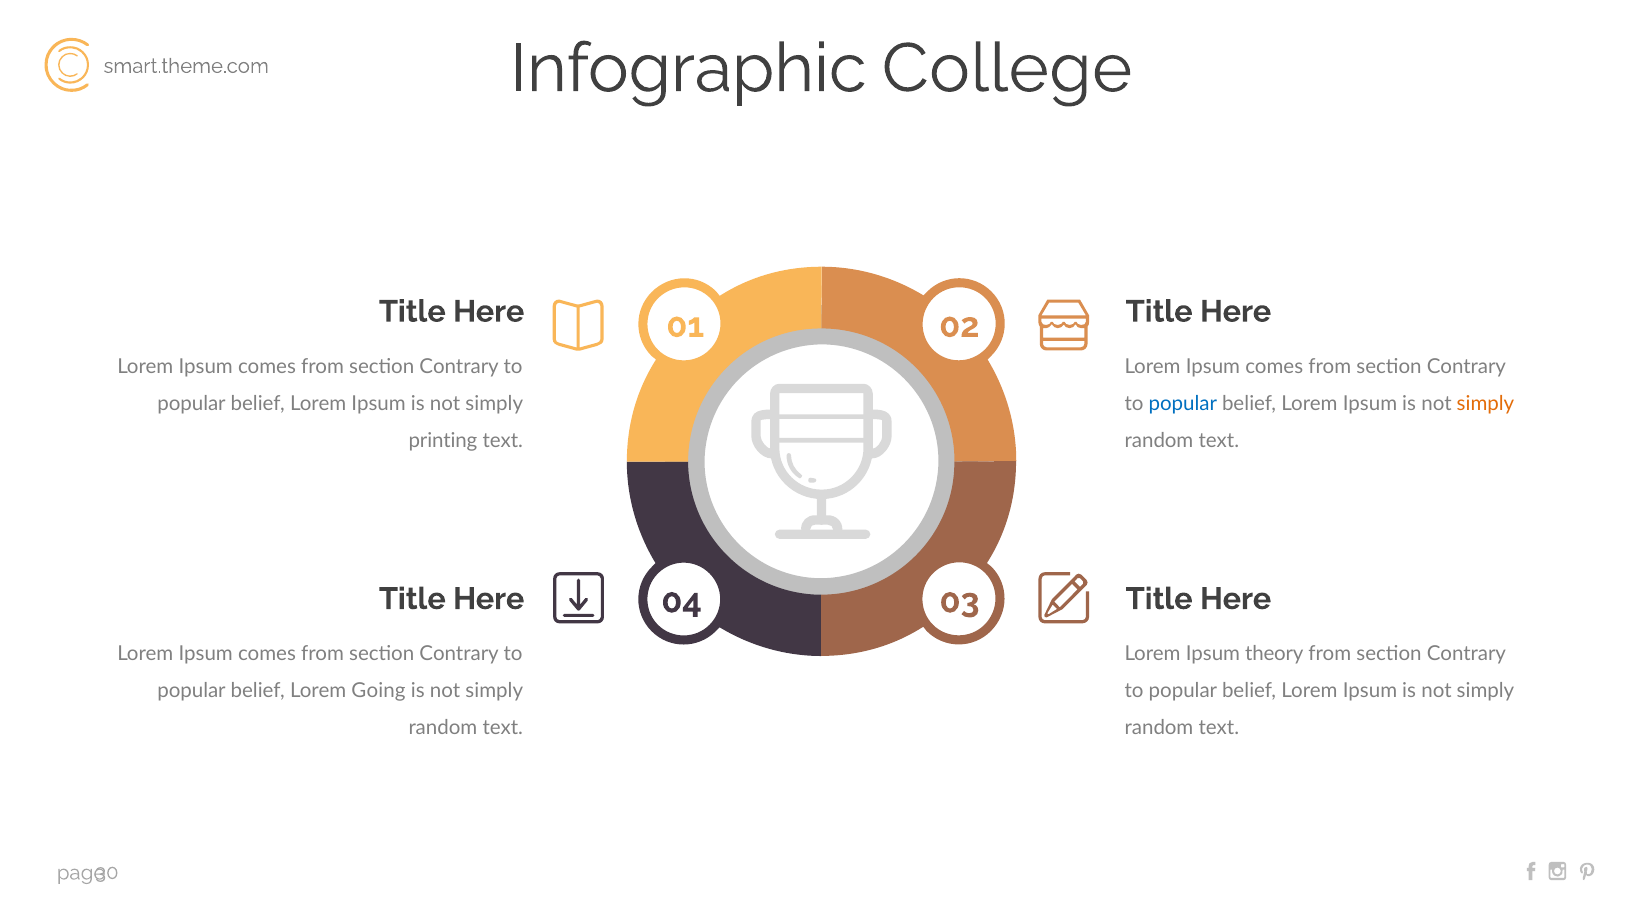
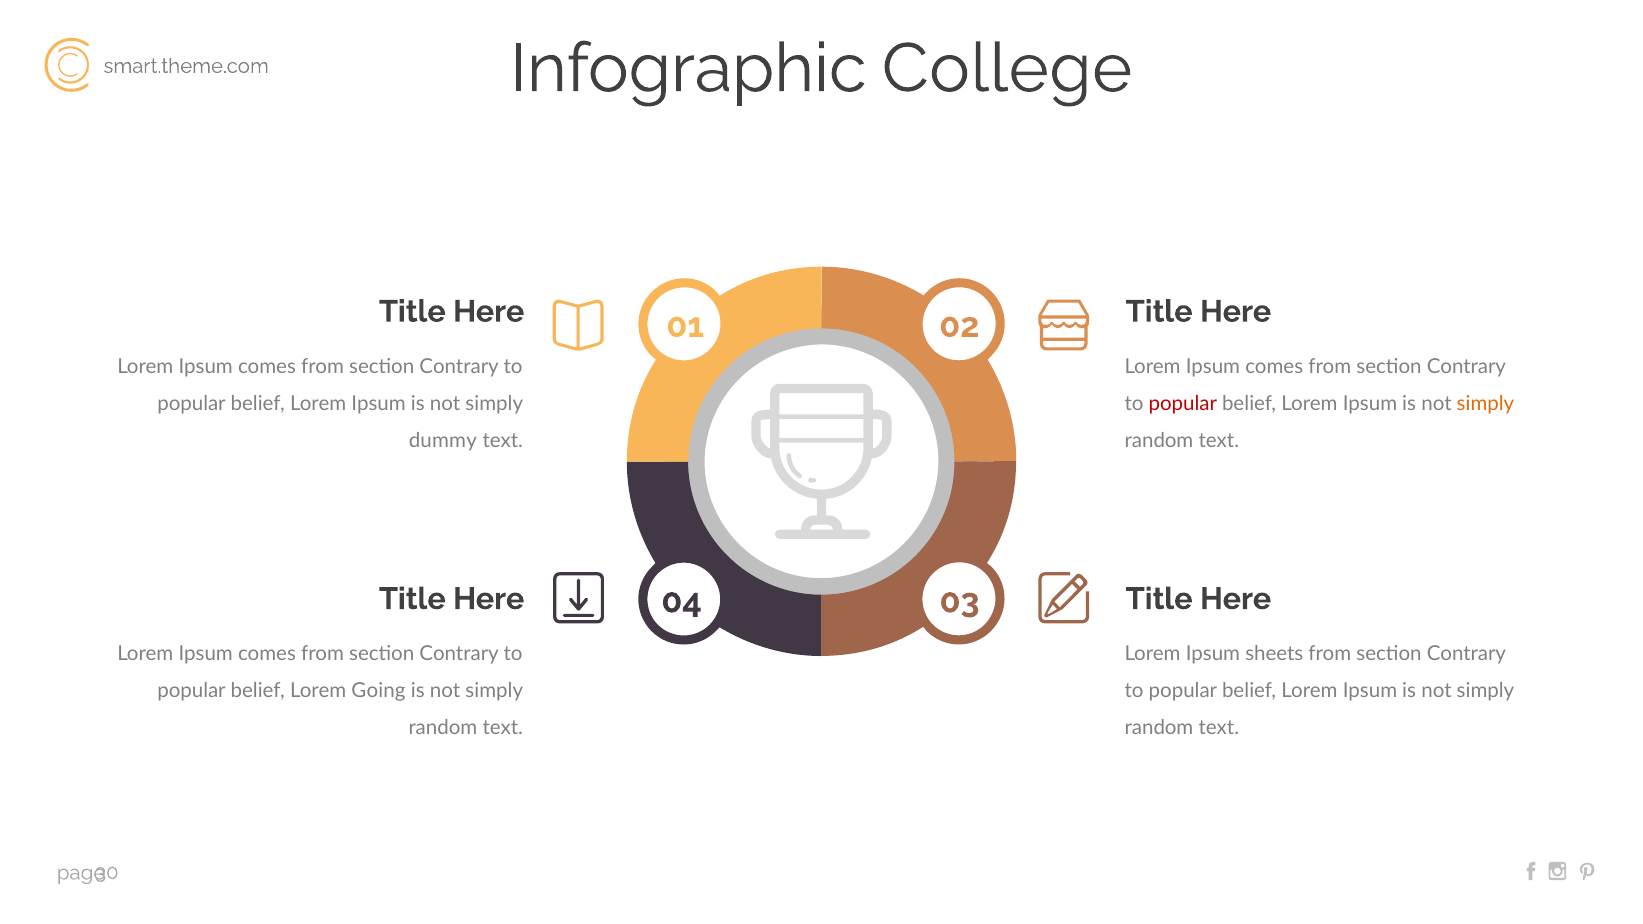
popular colour: blue -> red (1183, 404)
printing: printing -> dummy (443, 441)
theory: theory -> sheets (1274, 654)
